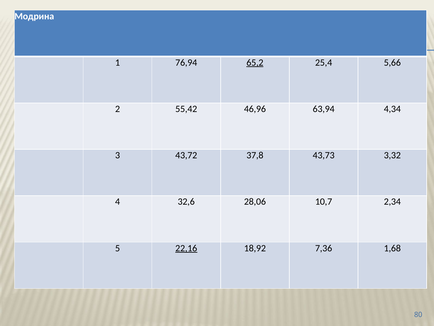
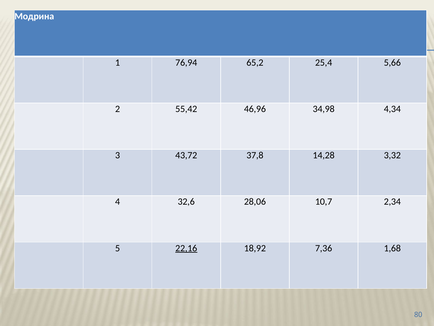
65,2 underline: present -> none (255, 63)
63,94: 63,94 -> 34,98 (324, 109)
43,73: 43,73 -> 14,28 (324, 155)
